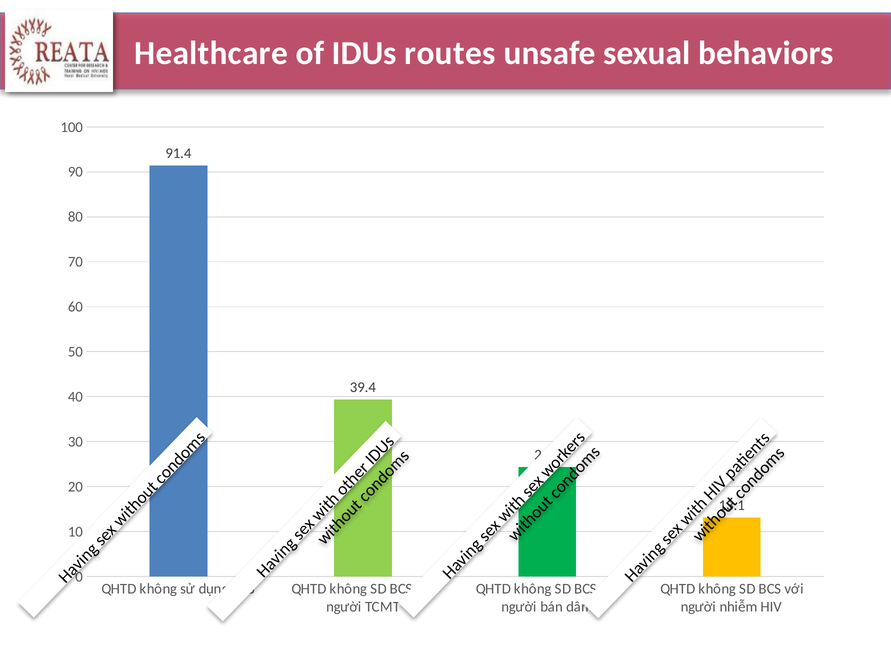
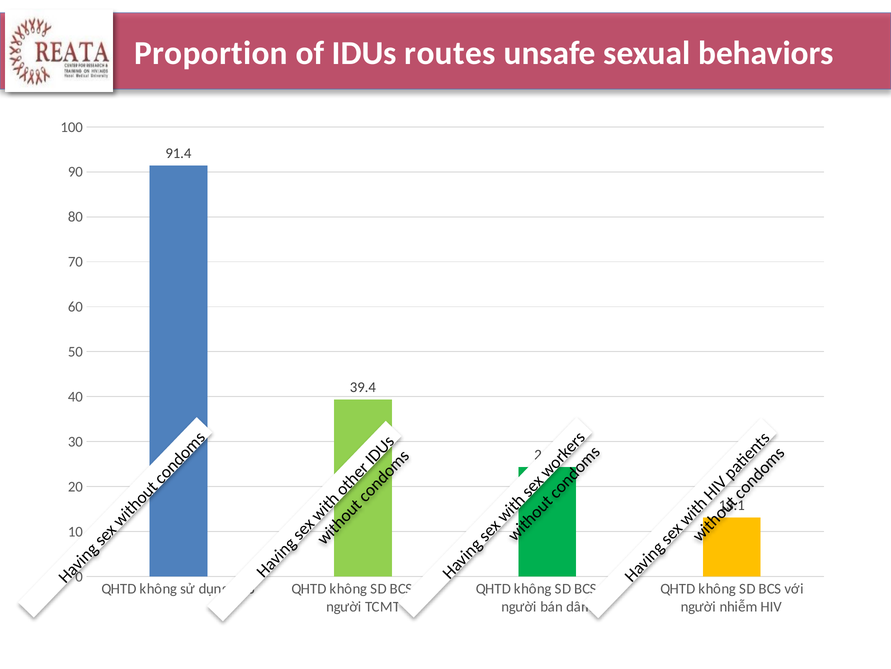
Healthcare: Healthcare -> Proportion (211, 53)
